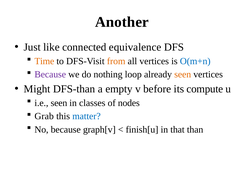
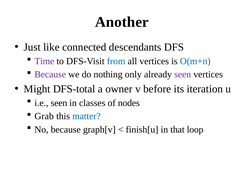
equivalence: equivalence -> descendants (135, 47)
Time colour: orange -> purple (44, 61)
from colour: orange -> blue (116, 61)
loop: loop -> only (133, 74)
seen colour: orange -> purple (183, 74)
DFS-than: DFS-than -> DFS-total (74, 89)
empty: empty -> owner (119, 89)
compute: compute -> iteration (205, 89)
than: than -> loop (195, 130)
